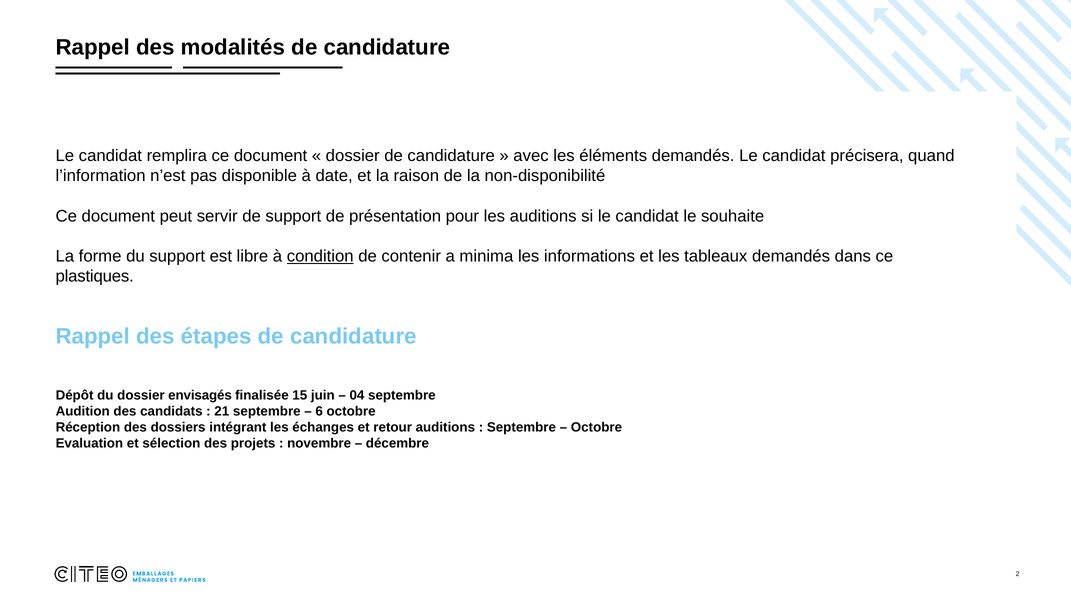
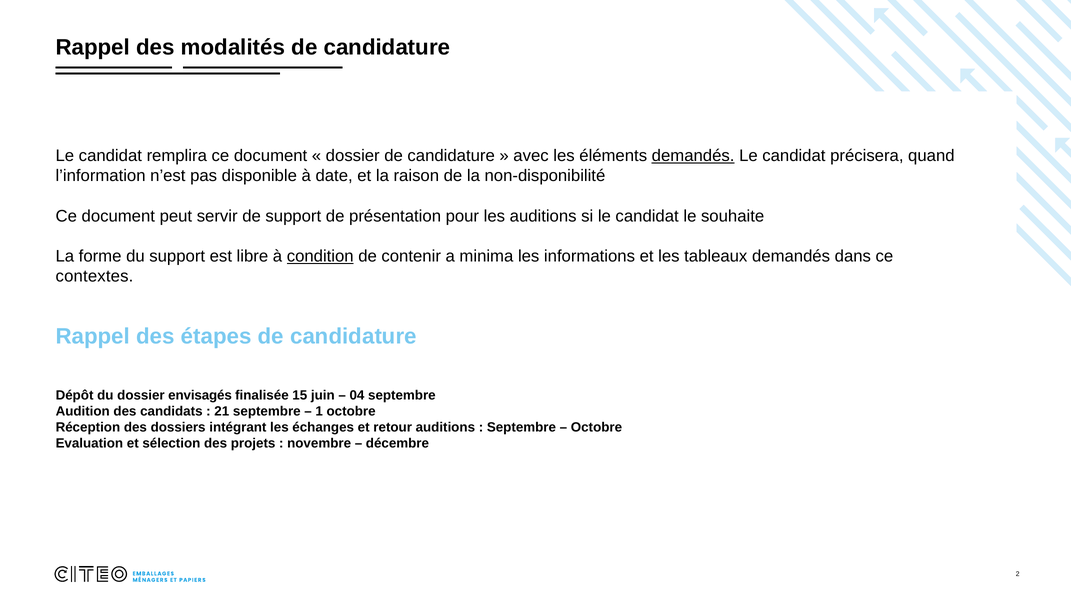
demandés underline: none -> present (693, 156)
plastiques: plastiques -> contextes (94, 276)
6: 6 -> 1 (319, 412)
